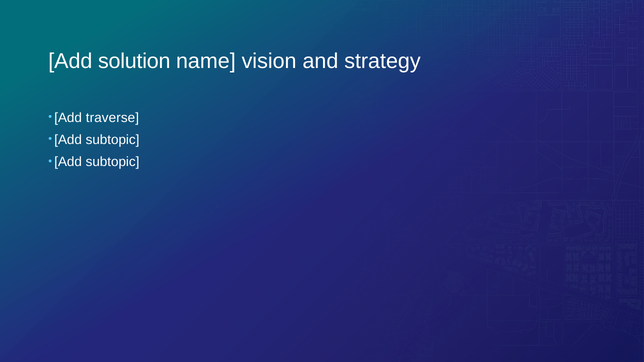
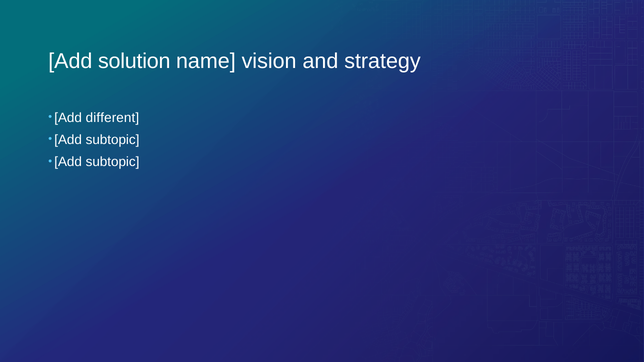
traverse: traverse -> different (112, 118)
